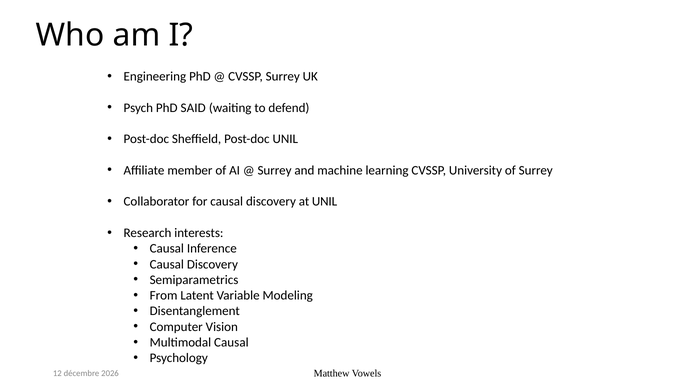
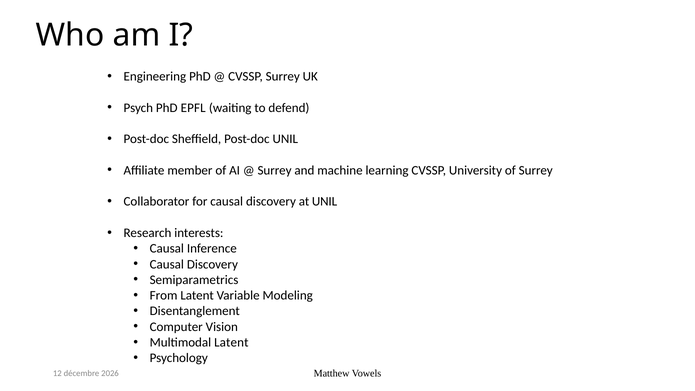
SAID: SAID -> EPFL (193, 108)
Multimodal Causal: Causal -> Latent (231, 342)
